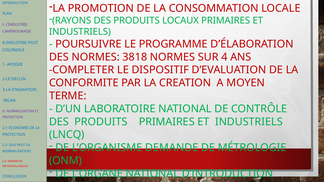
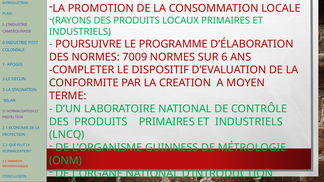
3818: 3818 -> 7009 (135, 57)
4: 4 -> 6 (224, 57)
DEMANDE: DEMANDE -> GUINNESS (172, 148)
